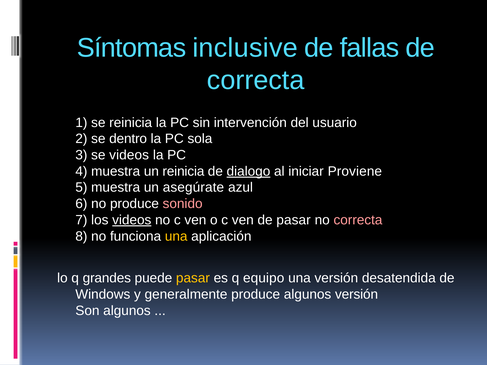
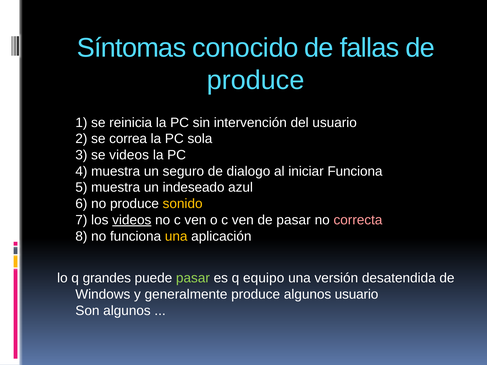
inclusive: inclusive -> conocido (245, 48)
correcta: correcta -> produce (256, 80)
dentro: dentro -> correa (128, 139)
un reinicia: reinicia -> seguro (183, 171)
dialogo underline: present -> none (248, 171)
iniciar Proviene: Proviene -> Funciona (355, 171)
asegúrate: asegúrate -> indeseado (194, 188)
sonido colour: pink -> yellow (183, 204)
pasar colour: yellow -> light green (193, 278)
algunos versión: versión -> usuario (357, 295)
